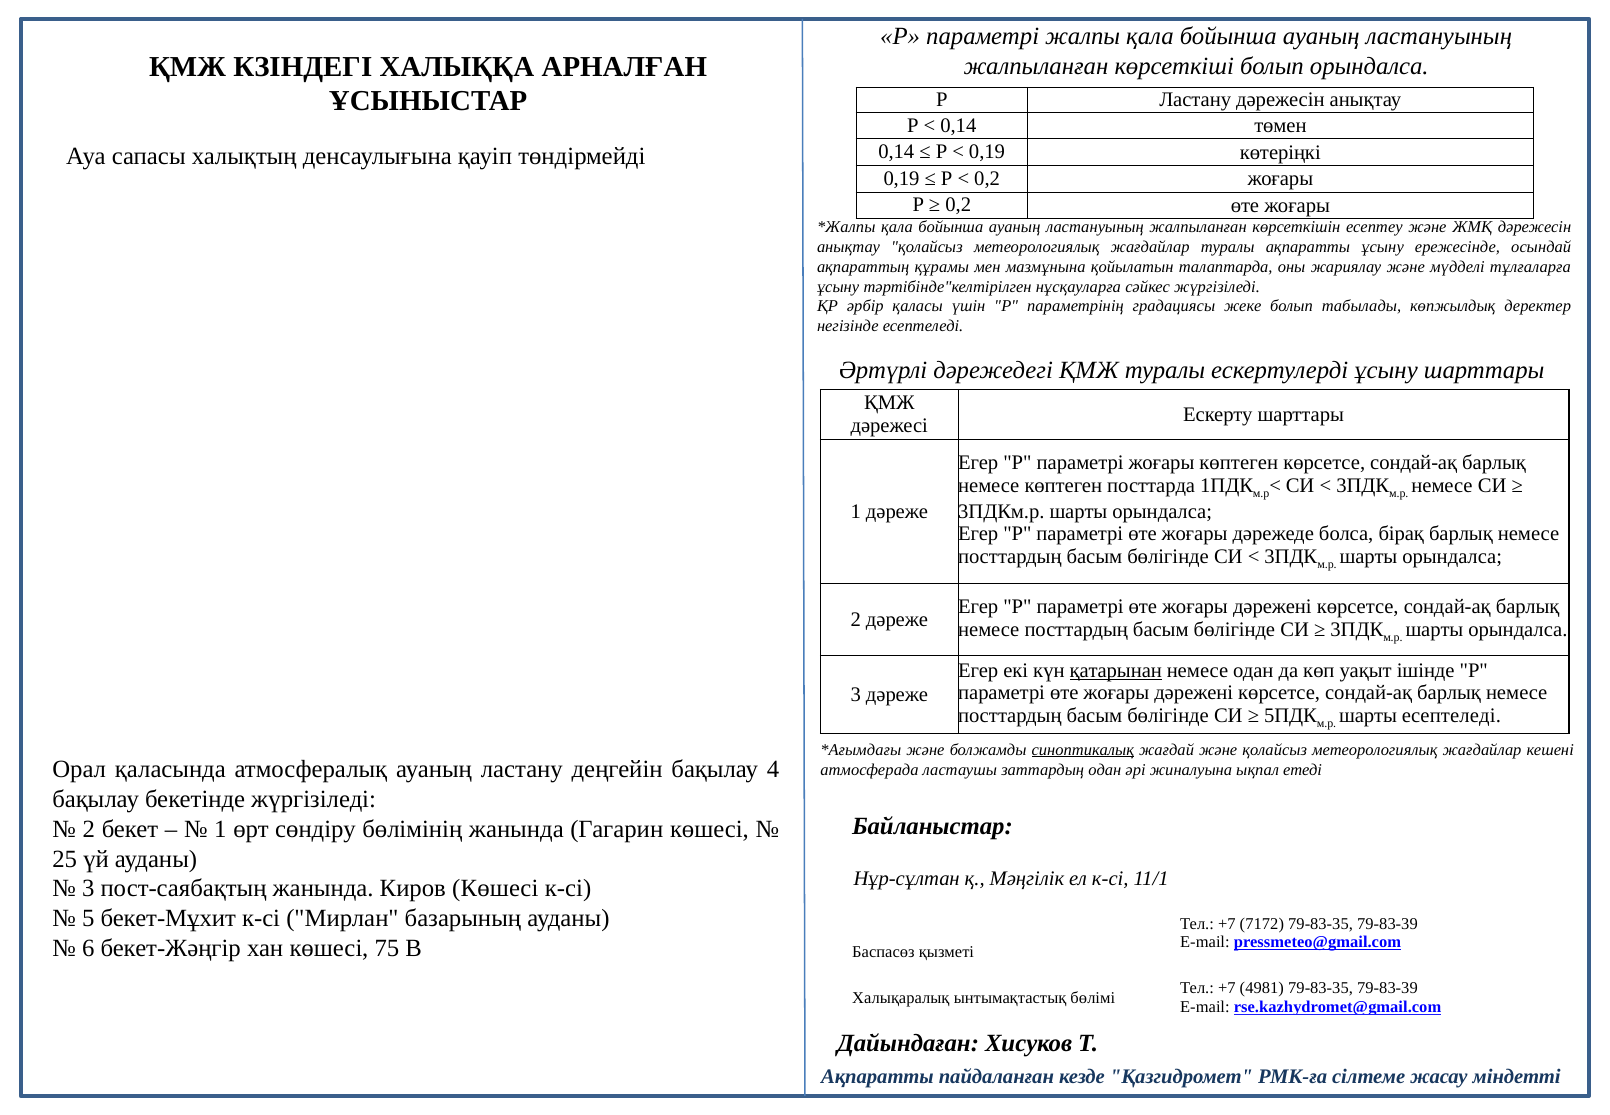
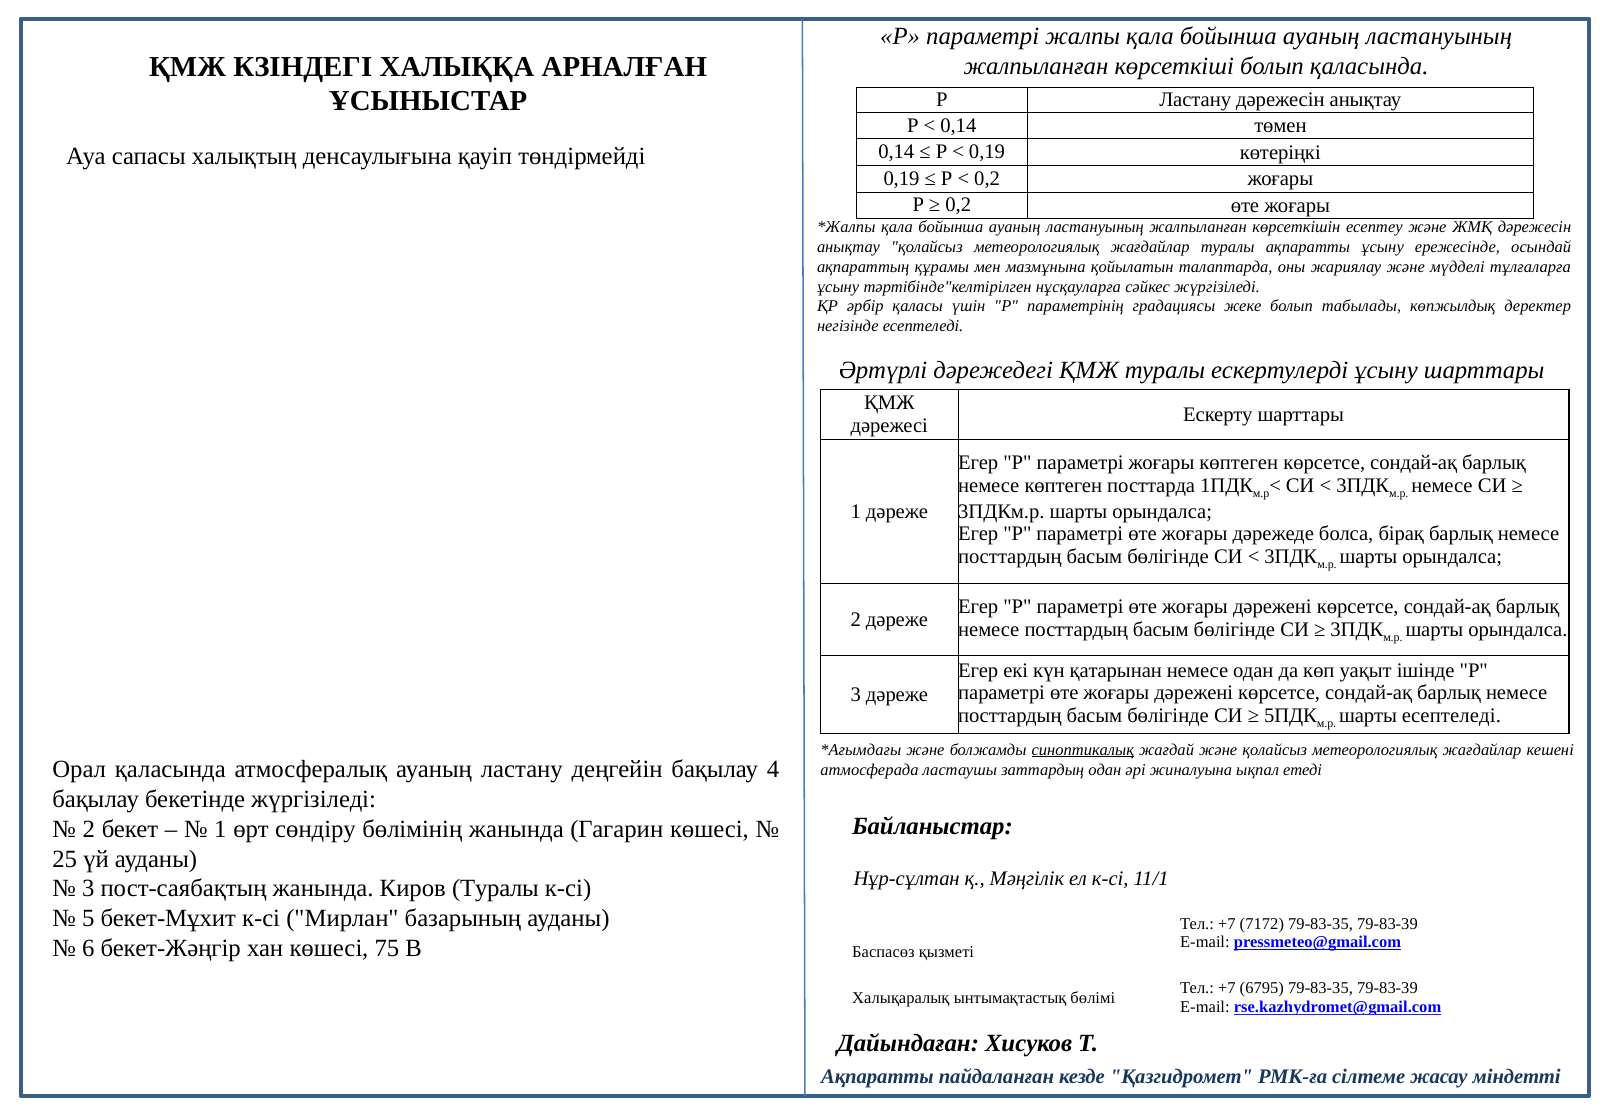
болып орындалса: орындалса -> қаласында (1369, 66)
қатарынан underline: present -> none (1116, 670)
Киров Көшесі: Көшесі -> Туралы (495, 888)
4981: 4981 -> 6795 (1262, 988)
